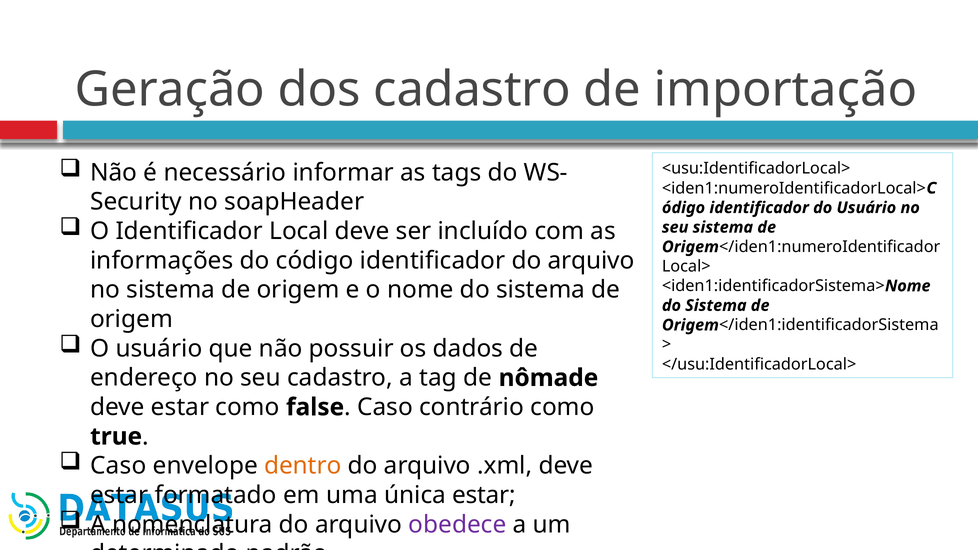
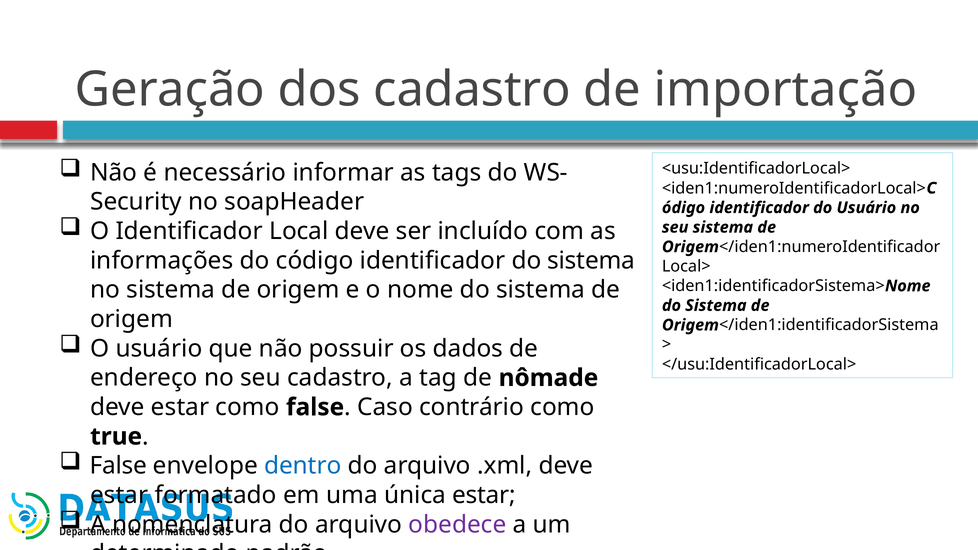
identificador do arquivo: arquivo -> sistema (591, 261)
Caso: Caso -> False (118, 466)
dentro colour: orange -> blue (303, 466)
